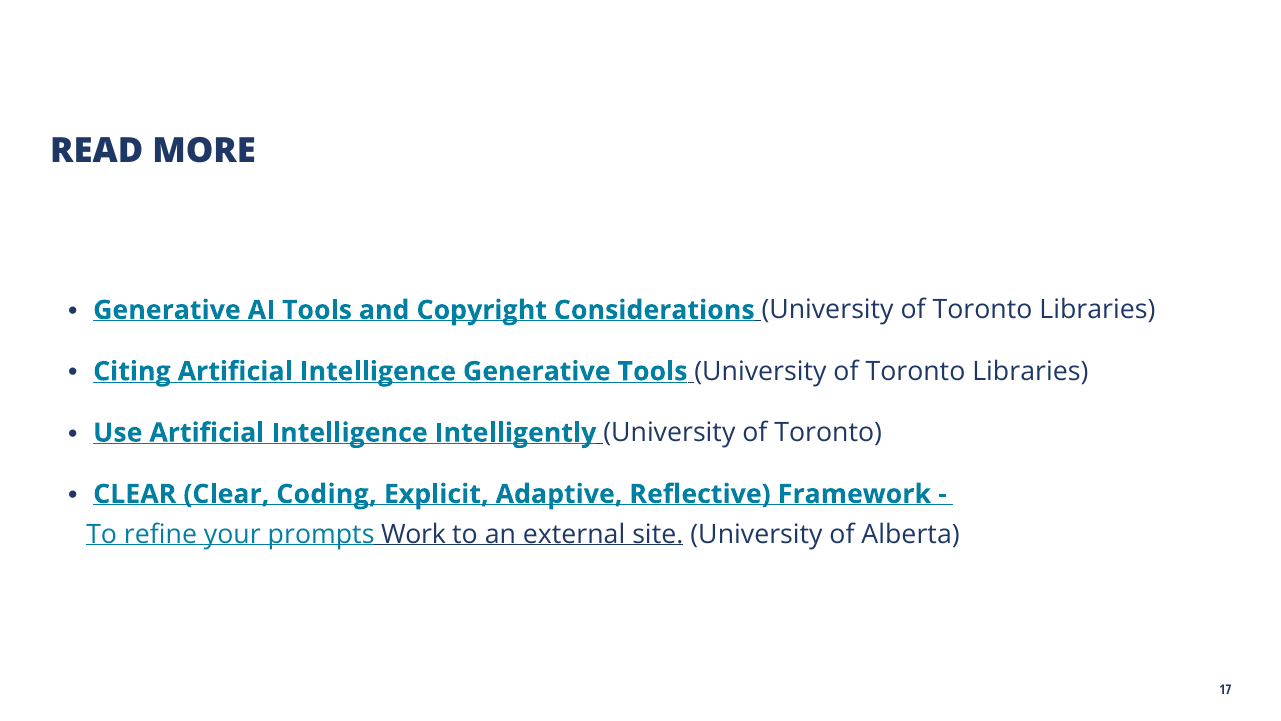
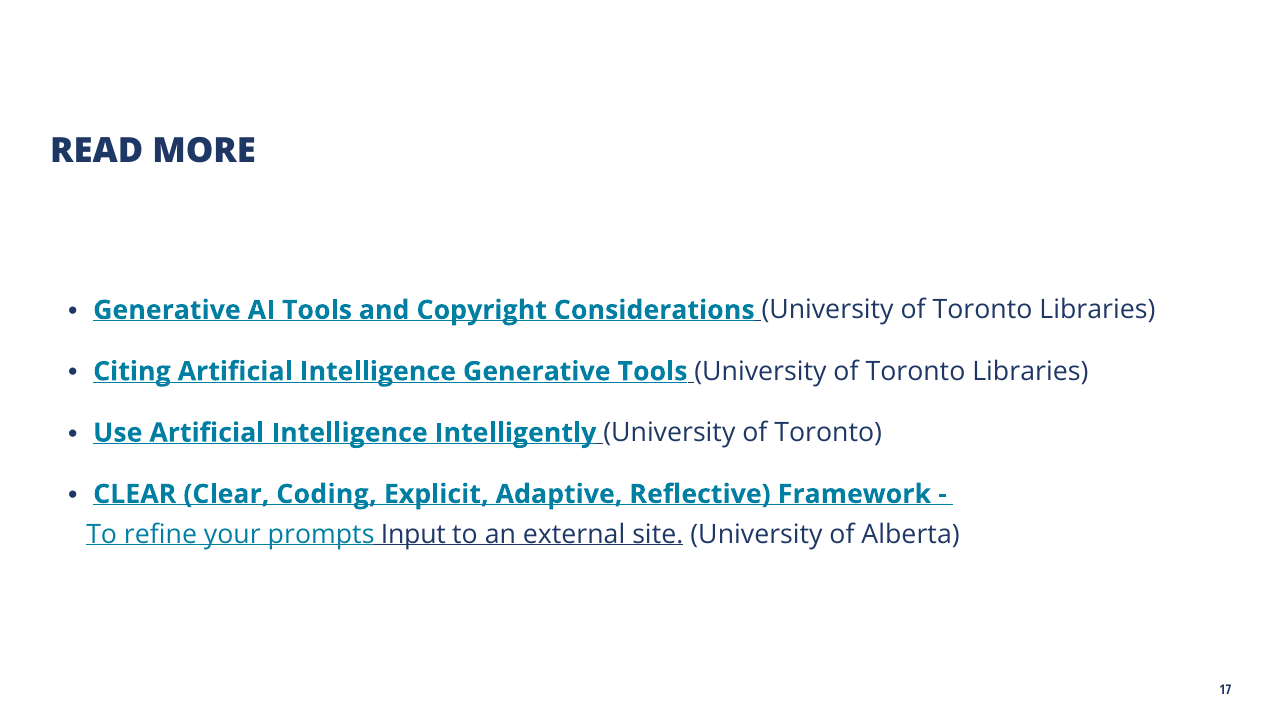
Work: Work -> Input (413, 534)
